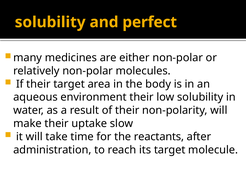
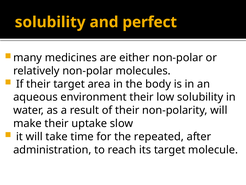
reactants: reactants -> repeated (159, 136)
